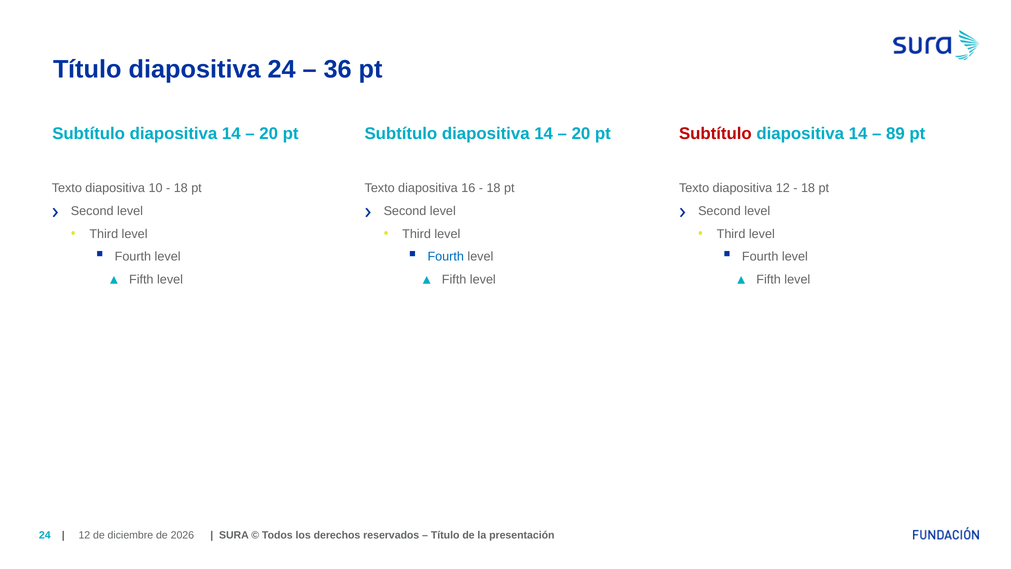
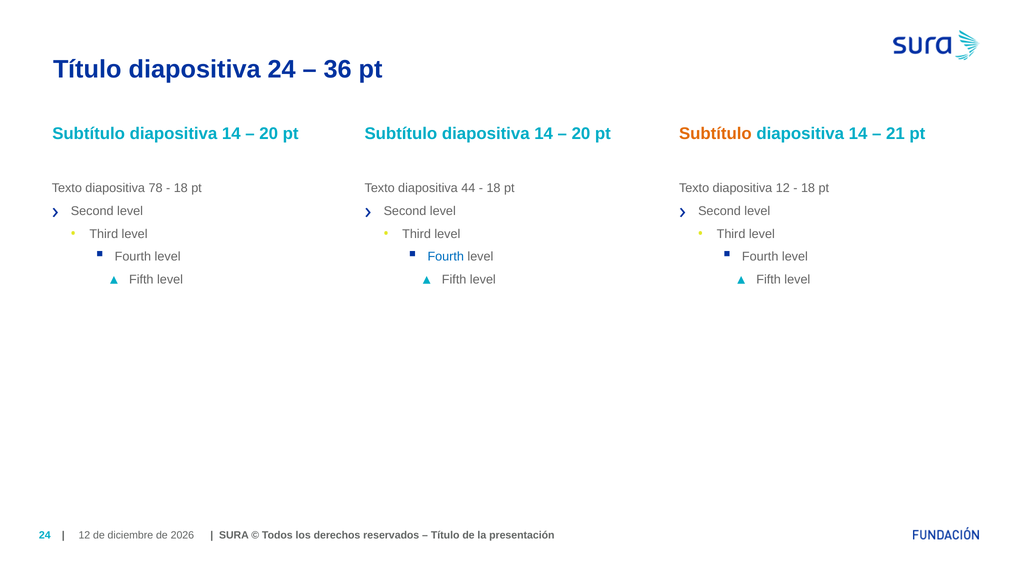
Subtítulo colour: red -> orange (715, 134)
89: 89 -> 21 (895, 134)
10: 10 -> 78 (156, 188)
16: 16 -> 44 (468, 188)
